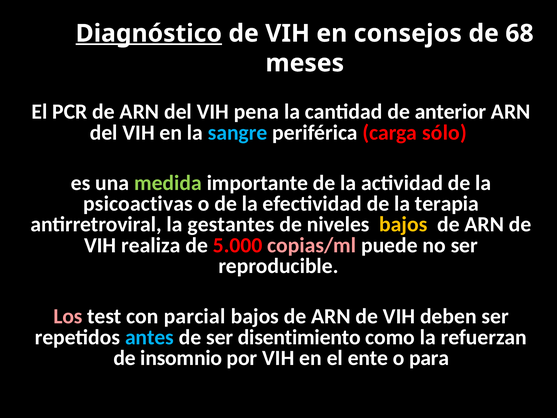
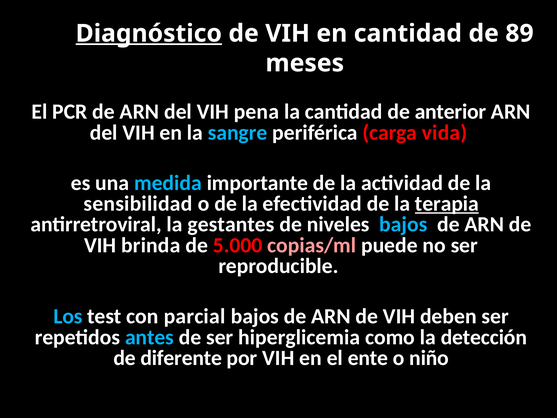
en consejos: consejos -> cantidad (408, 33)
68: 68 -> 89 (519, 33)
sólo: sólo -> vida (444, 132)
medida colour: light green -> light blue (168, 183)
psicoactivas: psicoactivas -> sensibilidad (138, 204)
terapia underline: none -> present (447, 204)
bajos colour: yellow -> light blue (403, 224)
realiza: realiza -> brinda (151, 245)
Los colour: pink -> light blue (68, 316)
disentimiento: disentimiento -> hiperglicemia (299, 337)
refuerzan: refuerzan -> detección (484, 337)
insomnio: insomnio -> diferente (181, 358)
para: para -> niño (429, 358)
